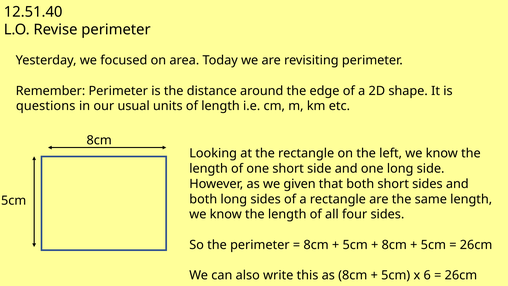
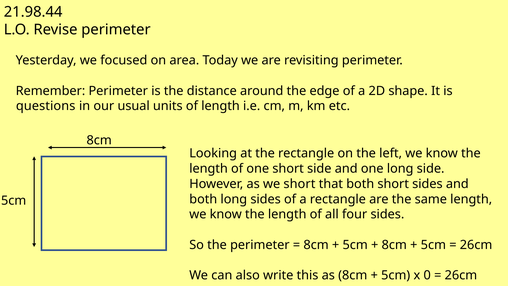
12.51.40: 12.51.40 -> 21.98.44 (33, 12)
we given: given -> short (299, 184)
6: 6 -> 0 (427, 275)
